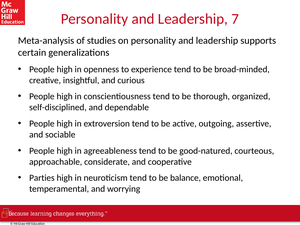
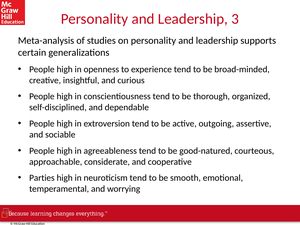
7: 7 -> 3 (235, 19)
balance: balance -> smooth (185, 178)
